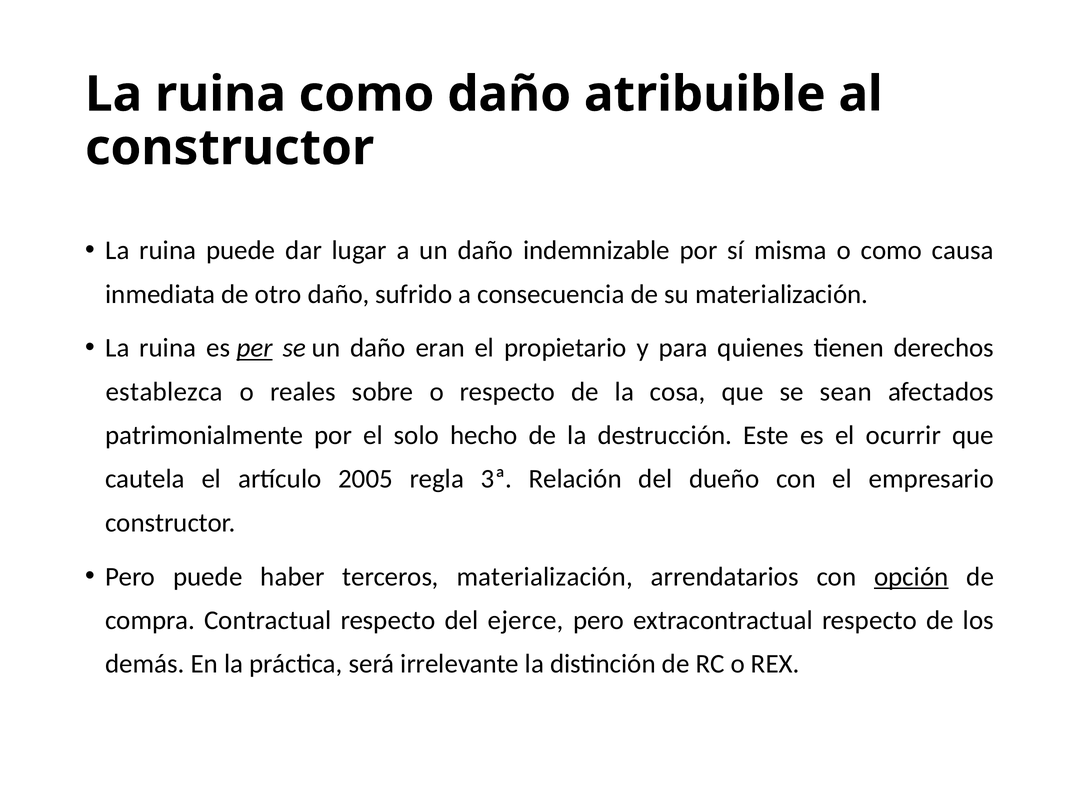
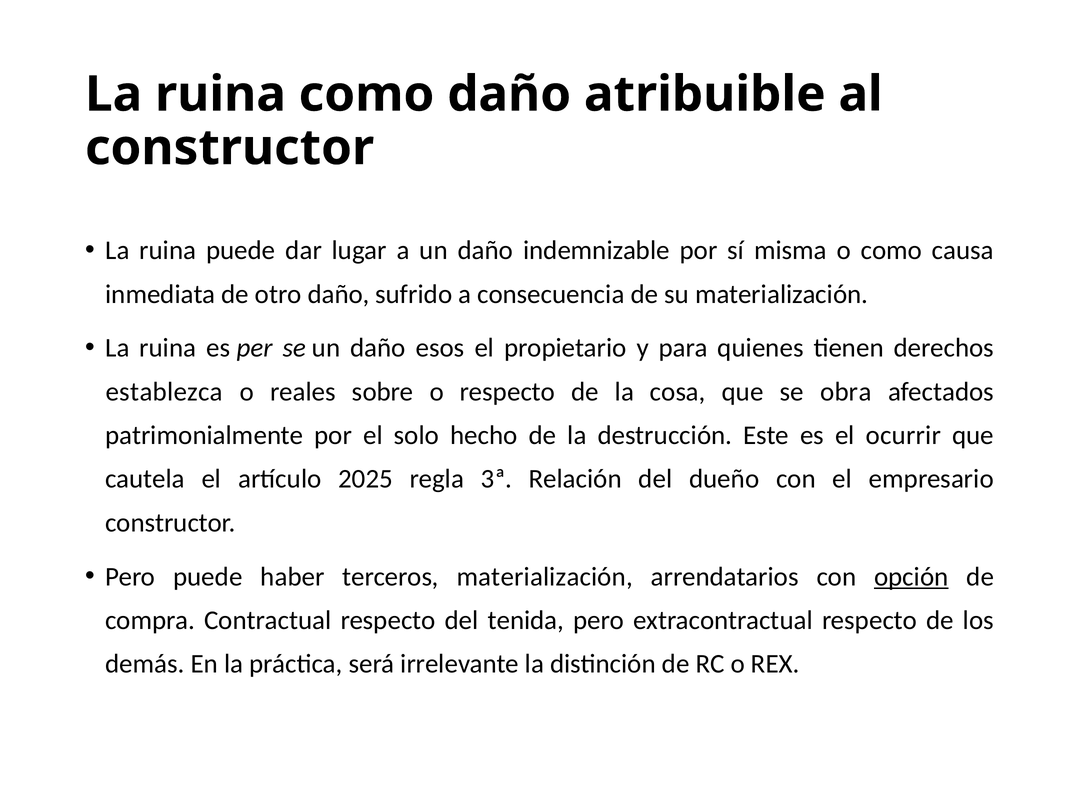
per underline: present -> none (255, 348)
eran: eran -> esos (440, 348)
sean: sean -> obra (846, 392)
2005: 2005 -> 2025 (366, 479)
ejerce: ejerce -> tenida (526, 620)
